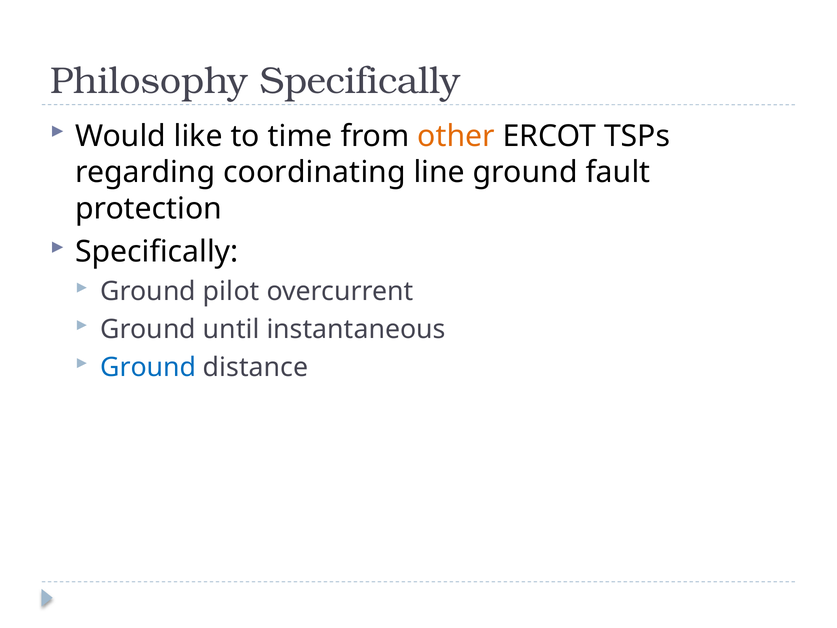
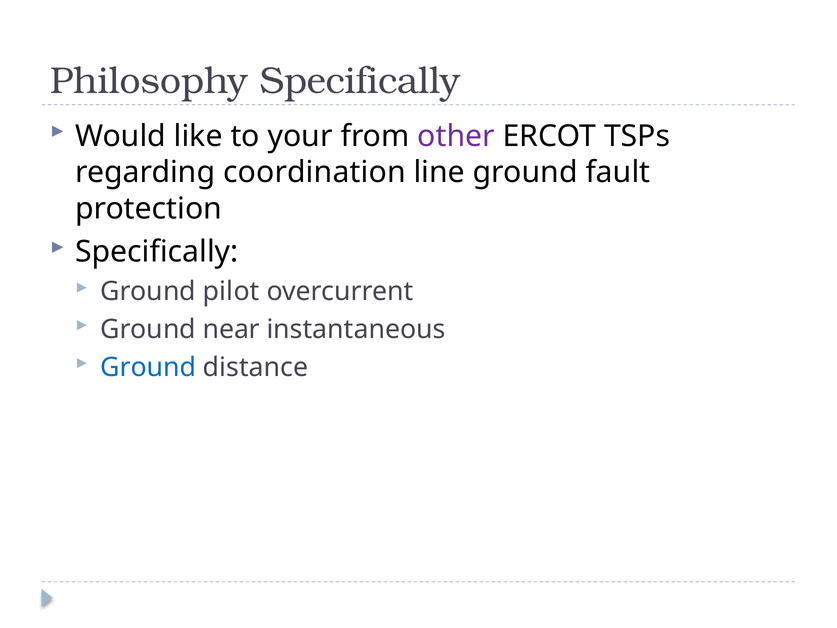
time: time -> your (300, 136)
other colour: orange -> purple (456, 136)
coordinating: coordinating -> coordination (314, 172)
until: until -> near (231, 329)
